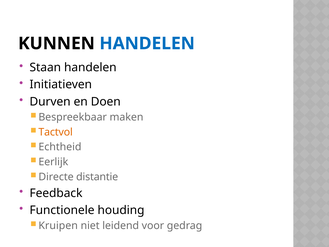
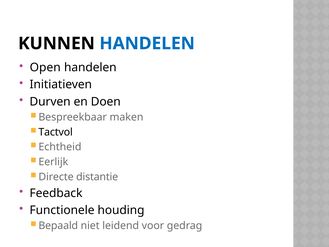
Staan: Staan -> Open (45, 67)
Tactvol colour: orange -> black (56, 132)
Kruipen: Kruipen -> Bepaald (58, 225)
